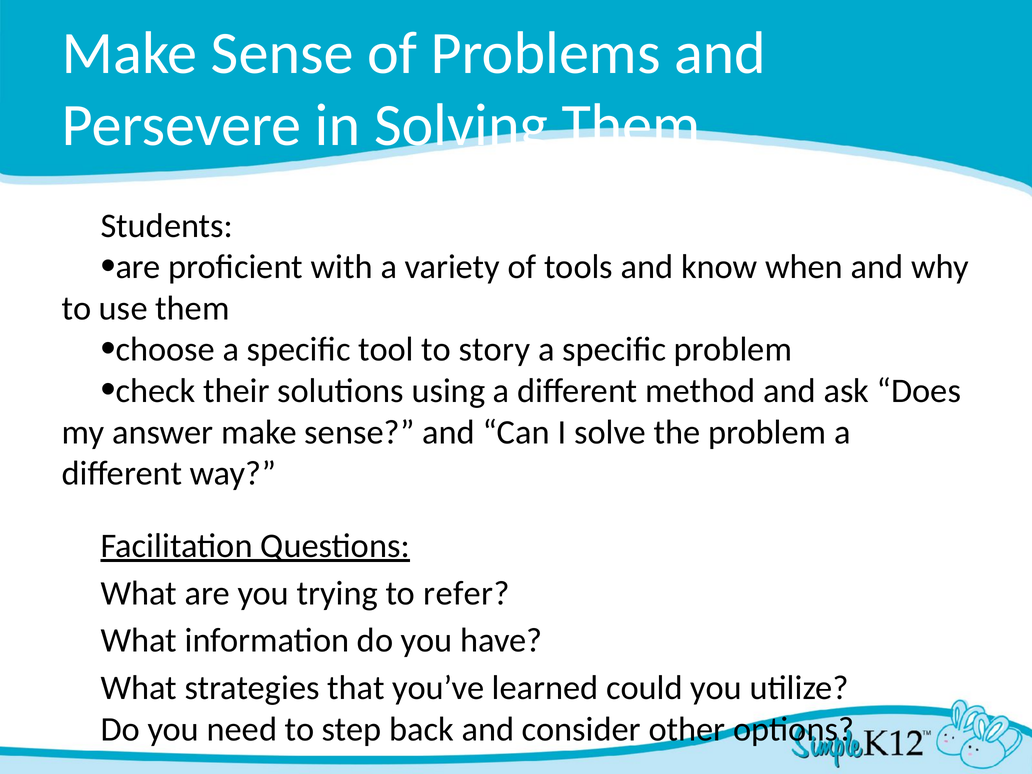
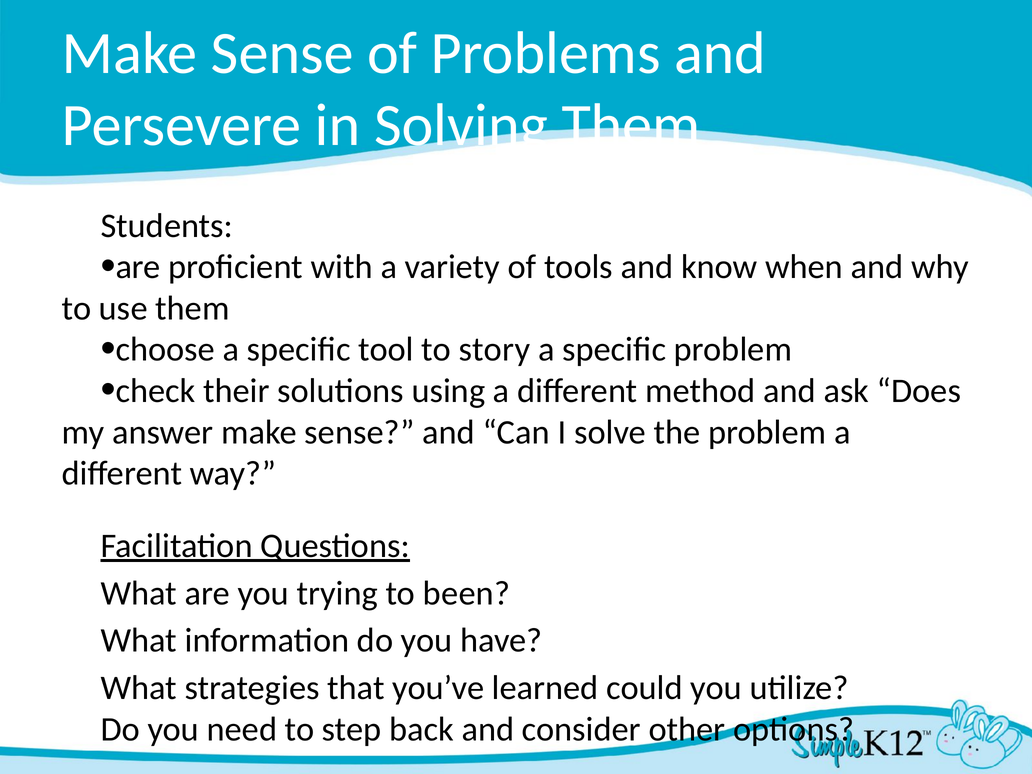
refer: refer -> been (467, 593)
